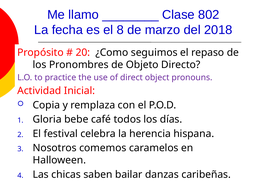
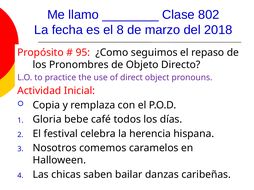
20: 20 -> 95 (83, 53)
